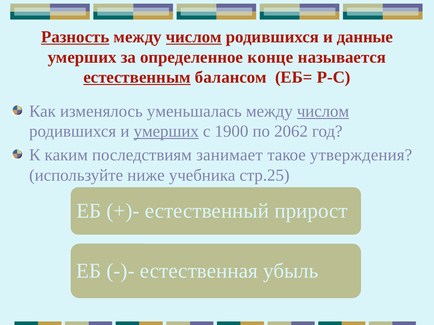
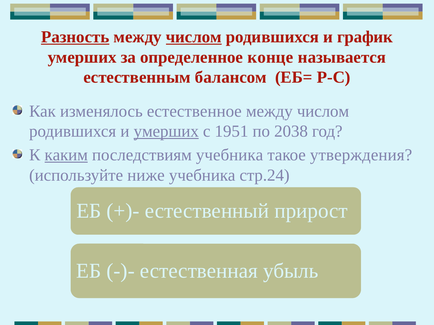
данные: данные -> график (365, 37)
естественным underline: present -> none (137, 77)
уменьшалась: уменьшалась -> естественное (194, 111)
числом underline: present -> none (323, 111)
1900: 1900 -> 1951 (232, 132)
2062: 2062 -> 2038 (291, 132)
каким underline: none -> present (66, 155)
последствиям занимает: занимает -> учебника (230, 155)
стр.25: стр.25 -> стр.24 (265, 175)
